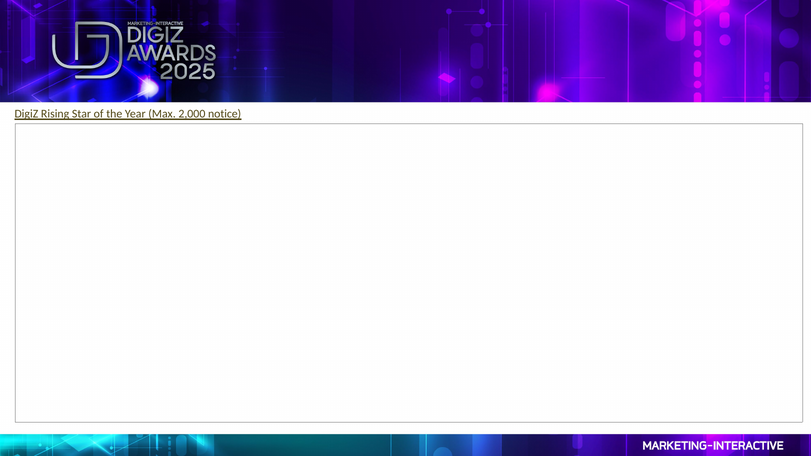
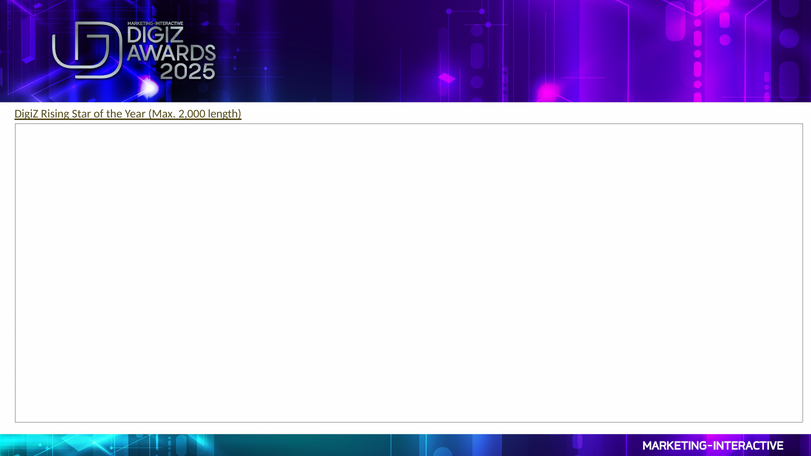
notice: notice -> length (225, 114)
